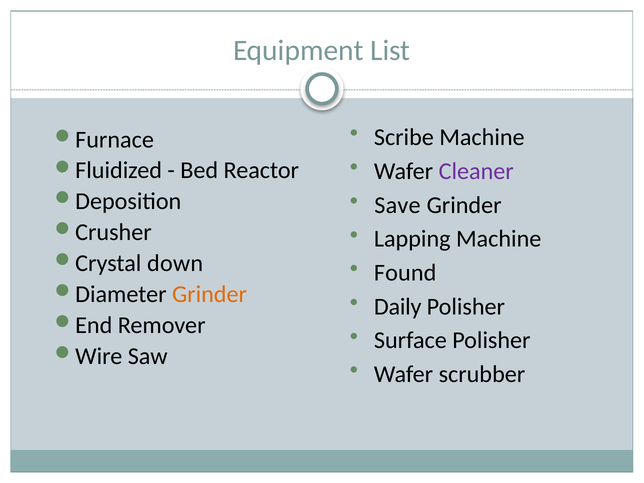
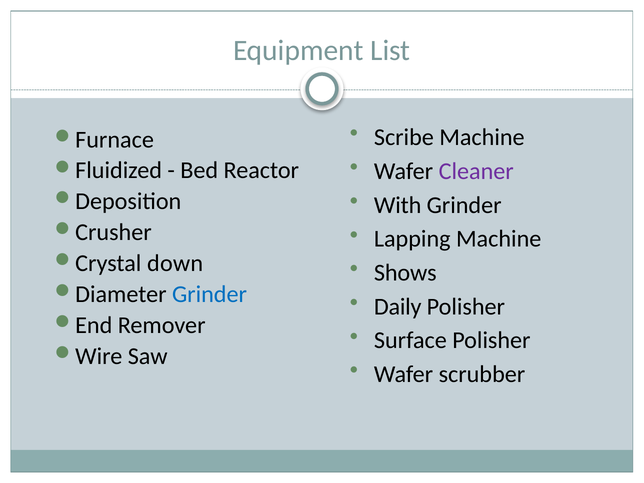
Save: Save -> With (398, 205)
Found: Found -> Shows (405, 273)
Grinder colour: orange -> blue (209, 294)
